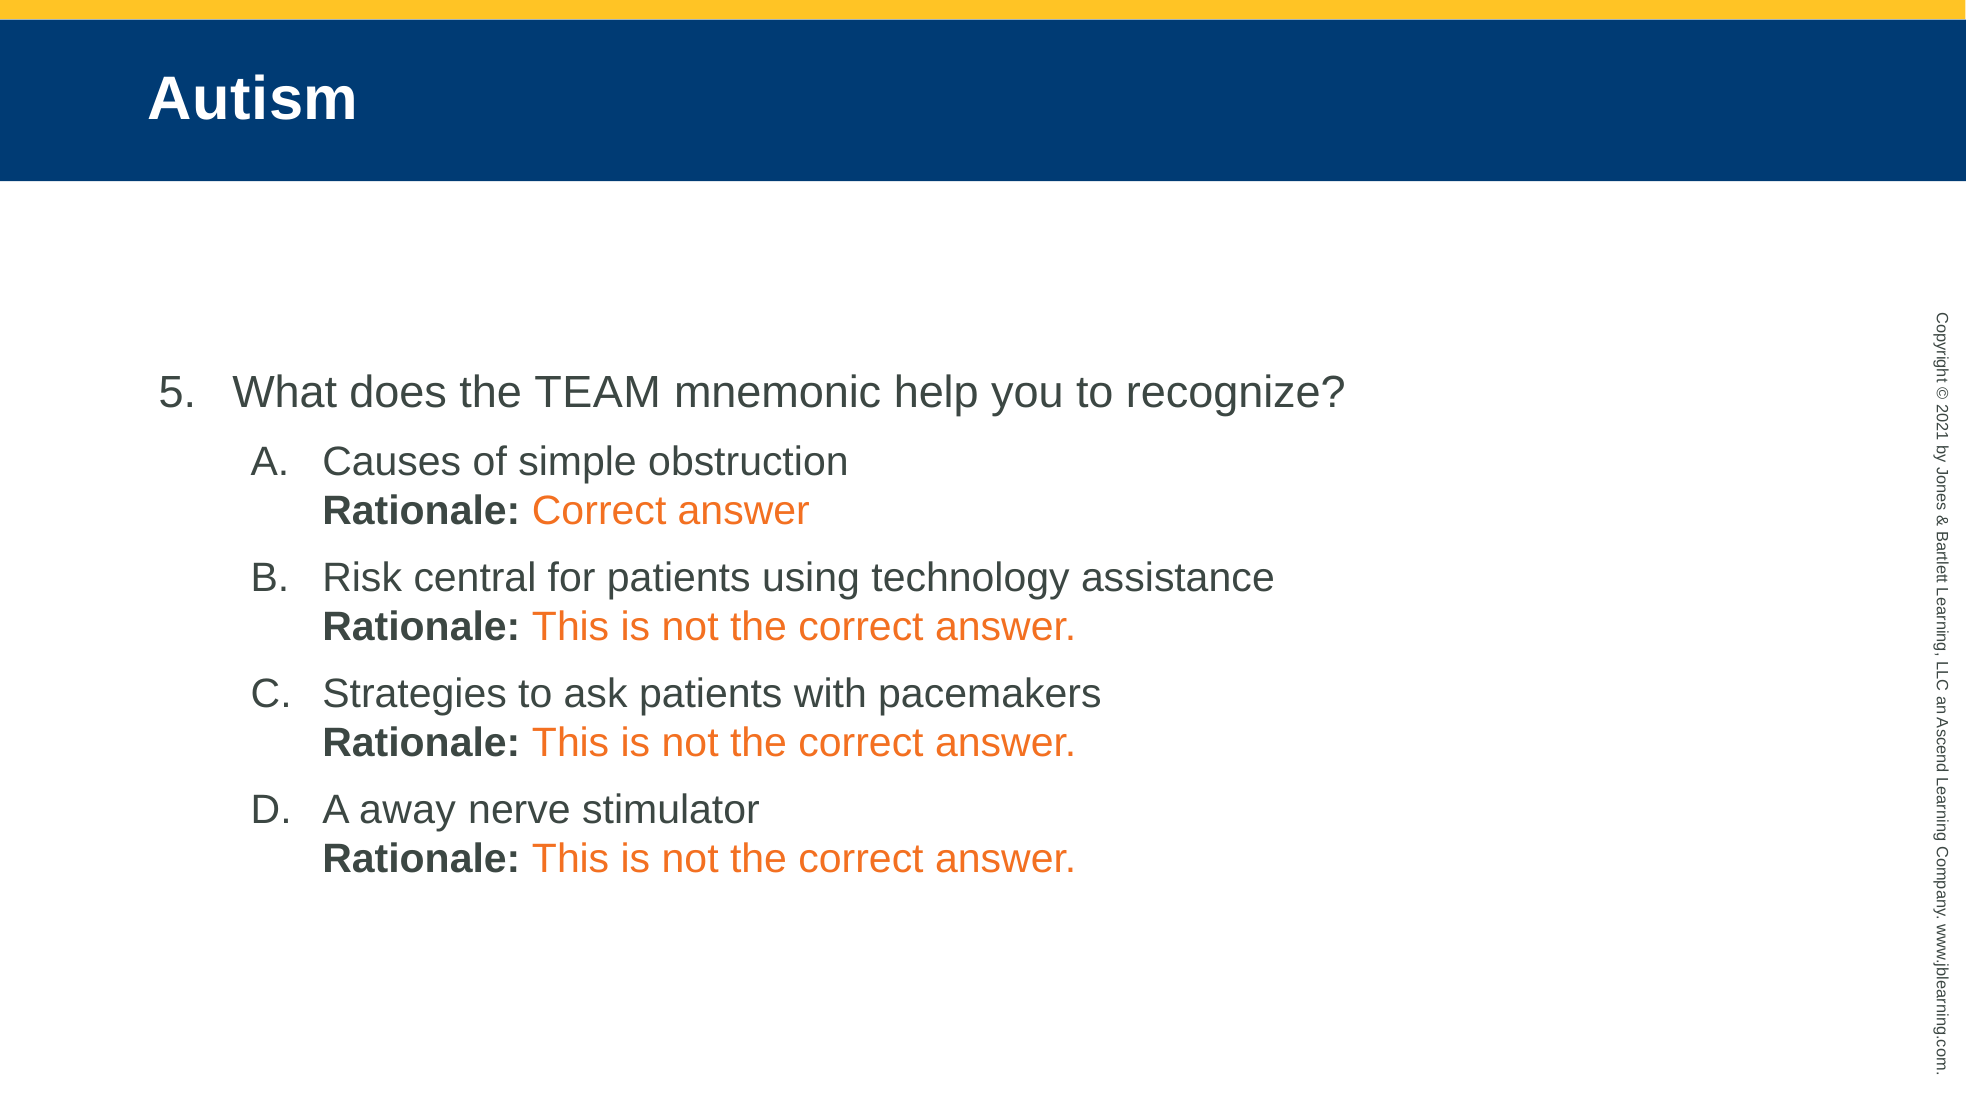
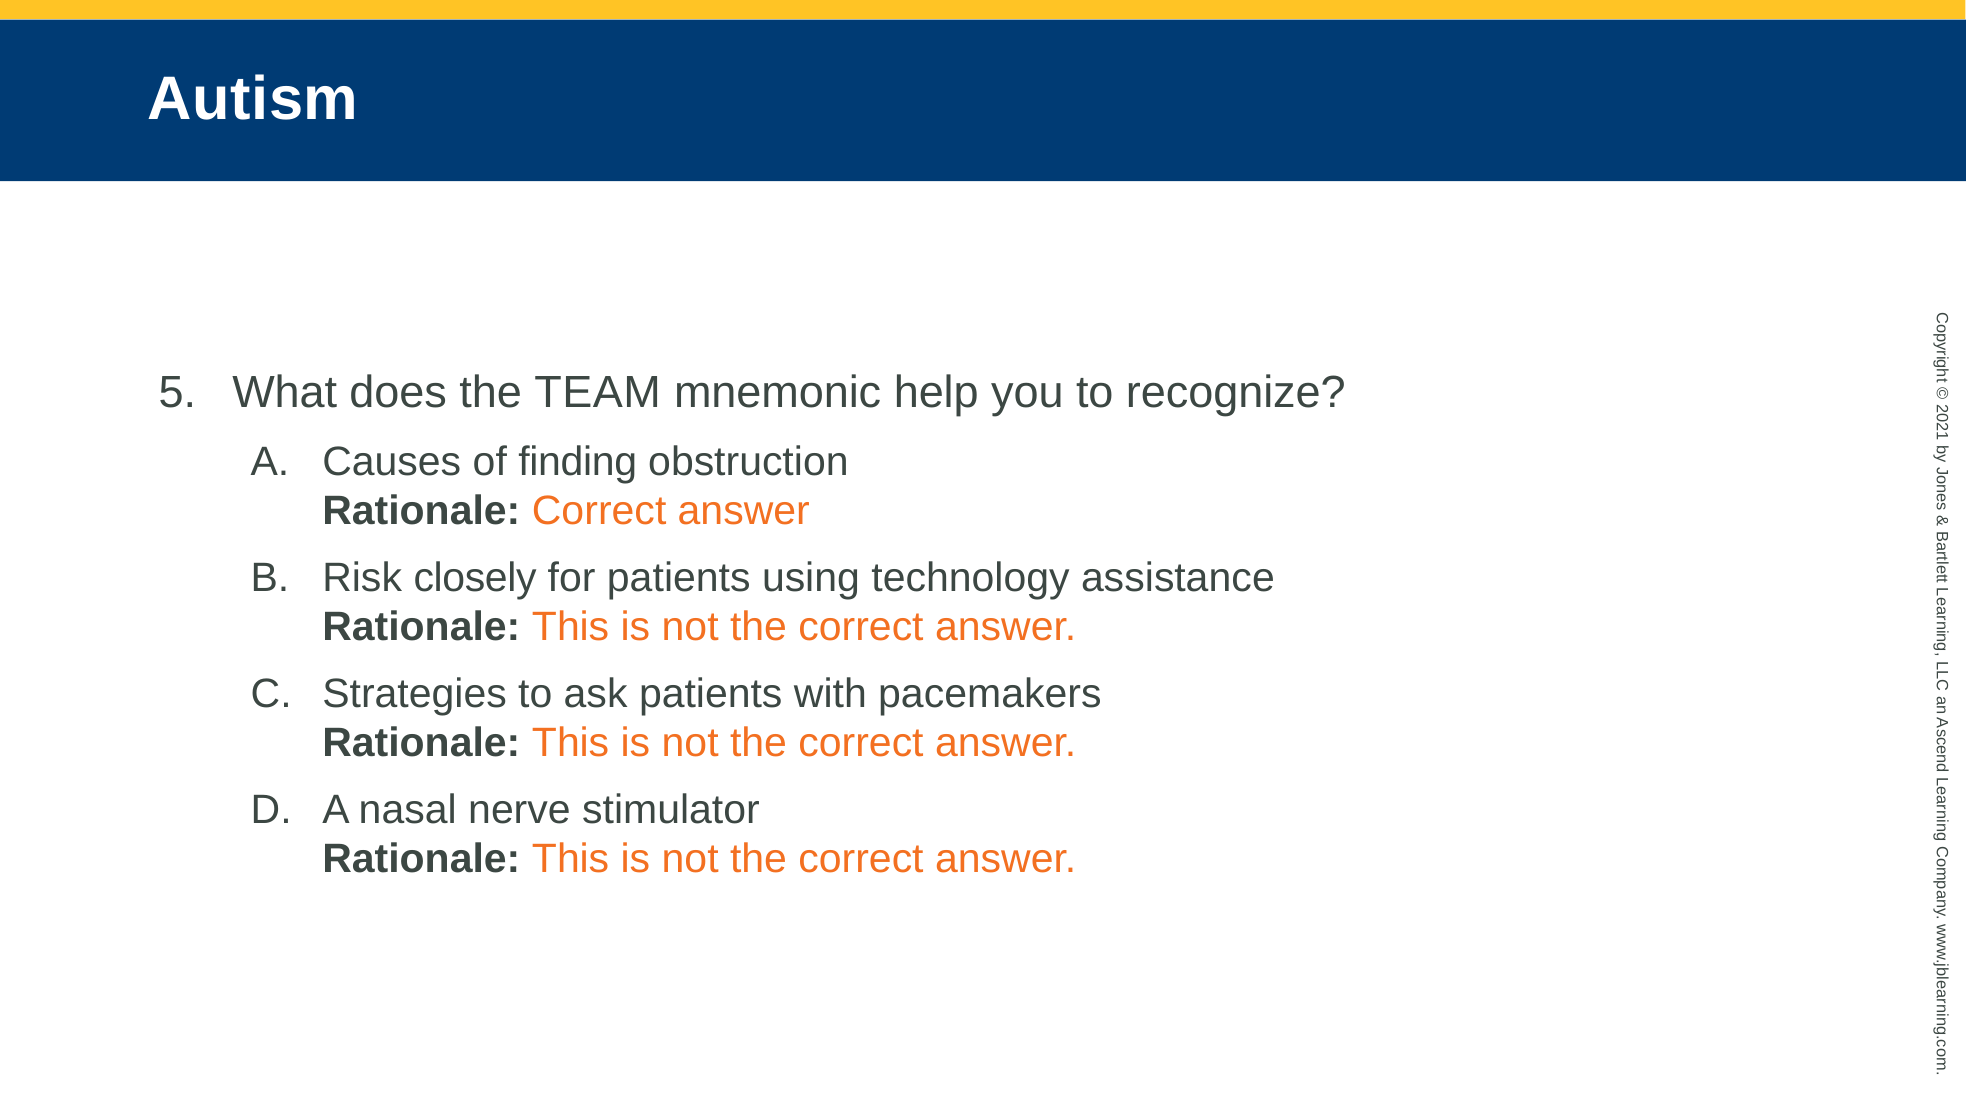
simple: simple -> finding (578, 462)
central: central -> closely (475, 578)
away: away -> nasal (408, 810)
